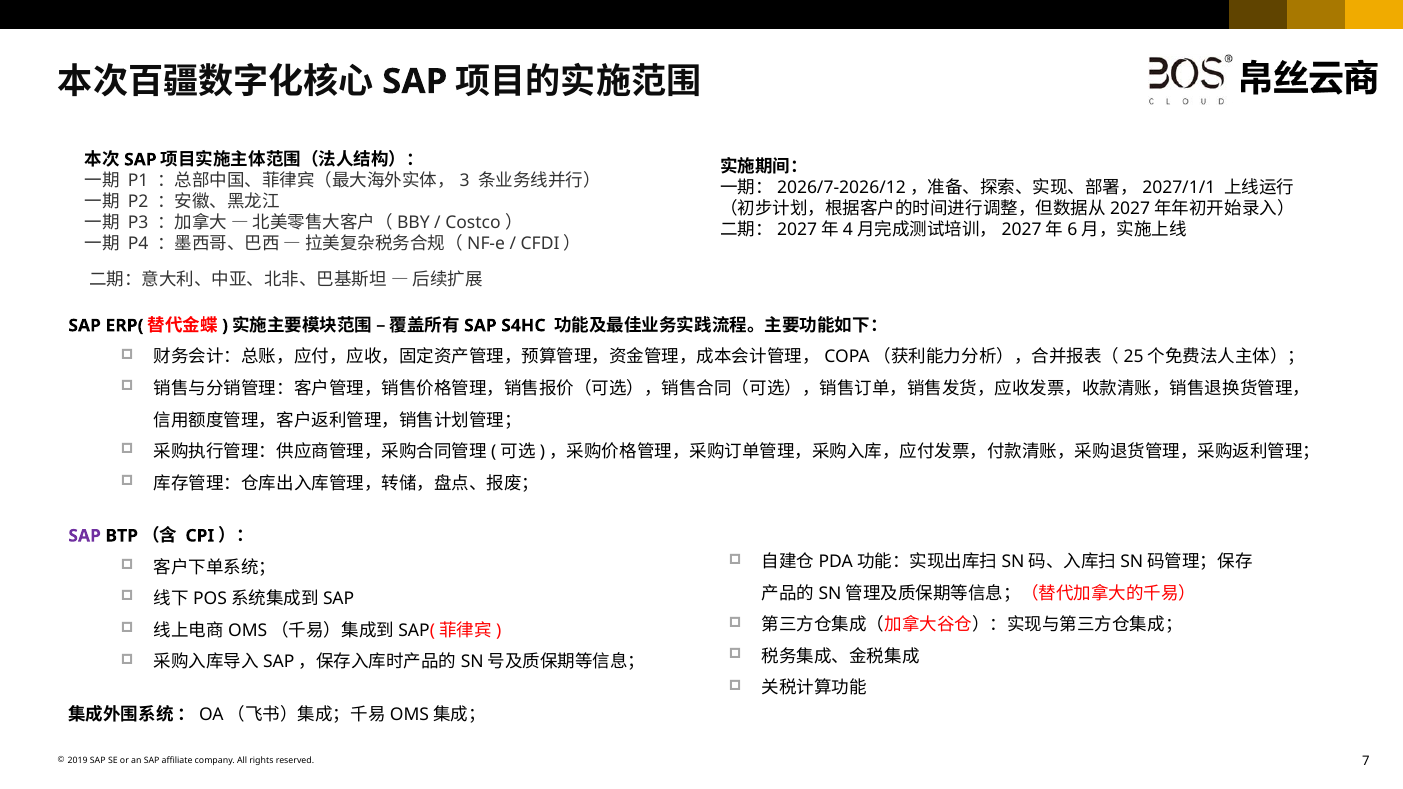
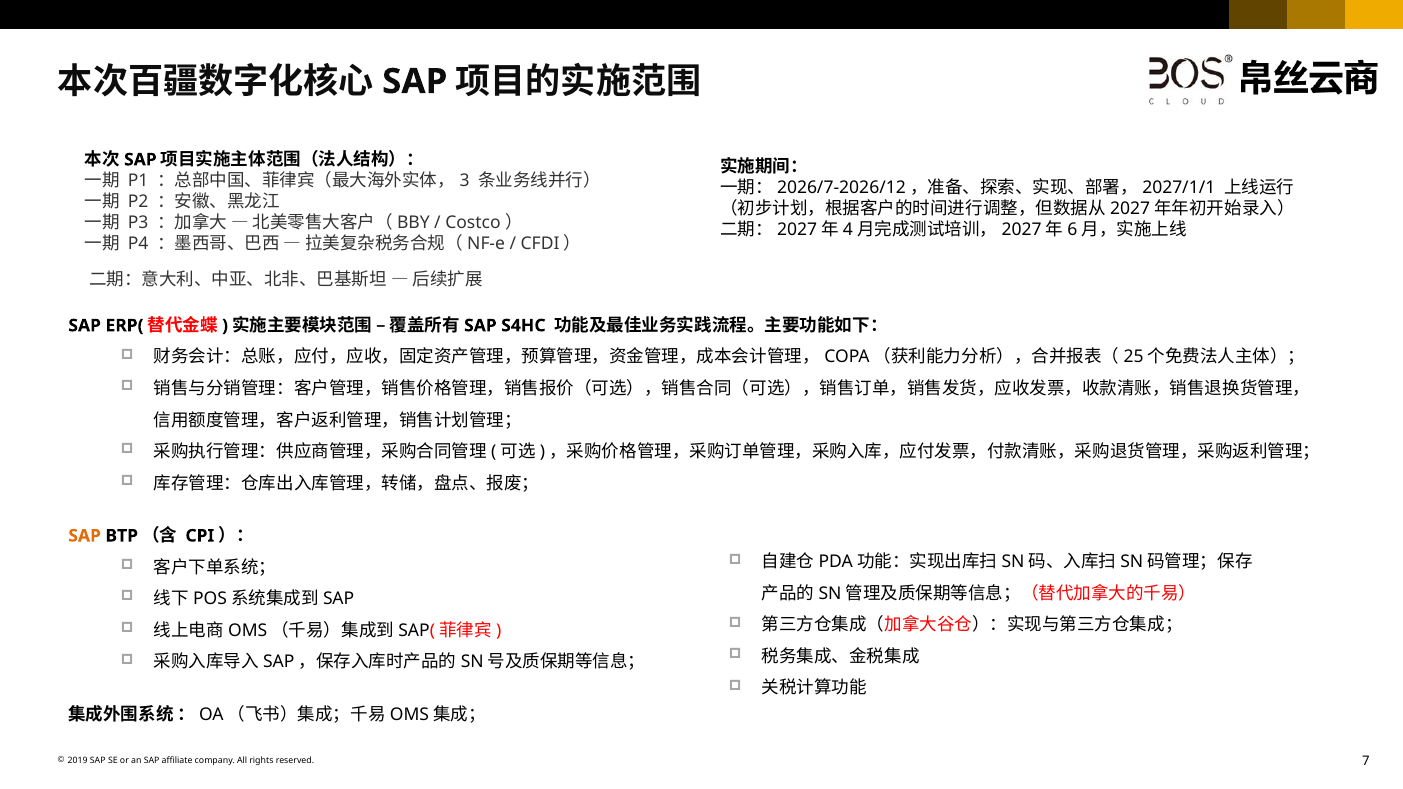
SAP colour: purple -> orange (85, 536)
